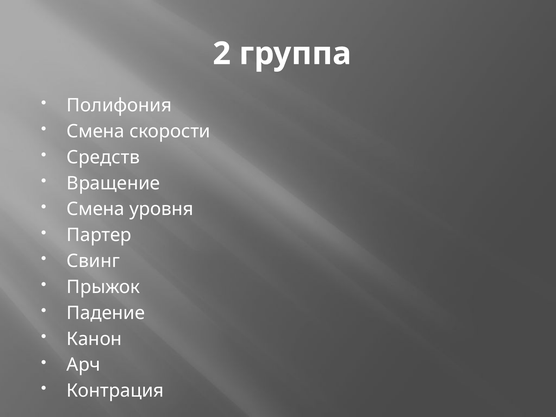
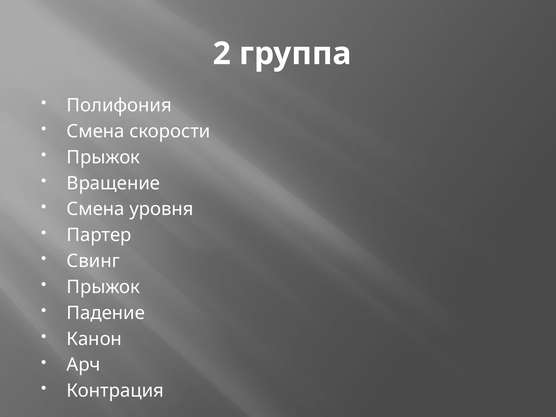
Средств: Средств -> Прыжок (103, 157)
